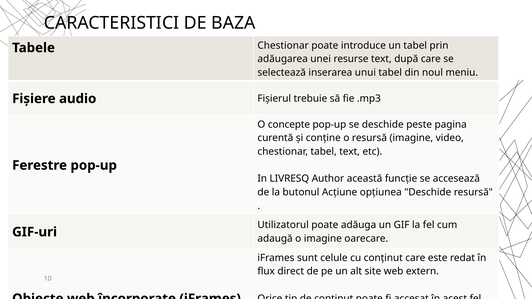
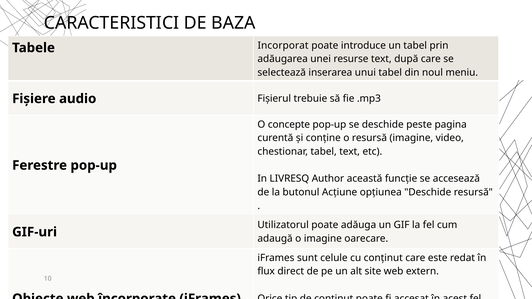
Tabele Chestionar: Chestionar -> Incorporat (283, 45)
